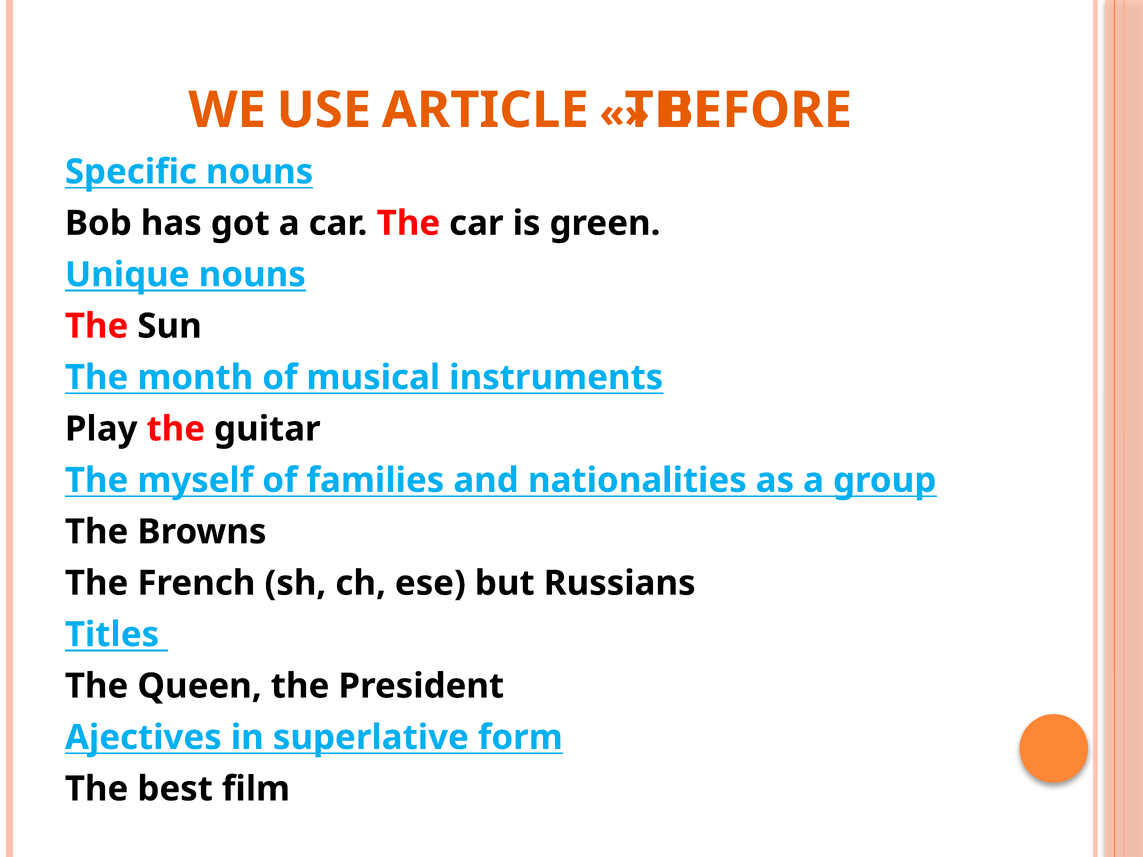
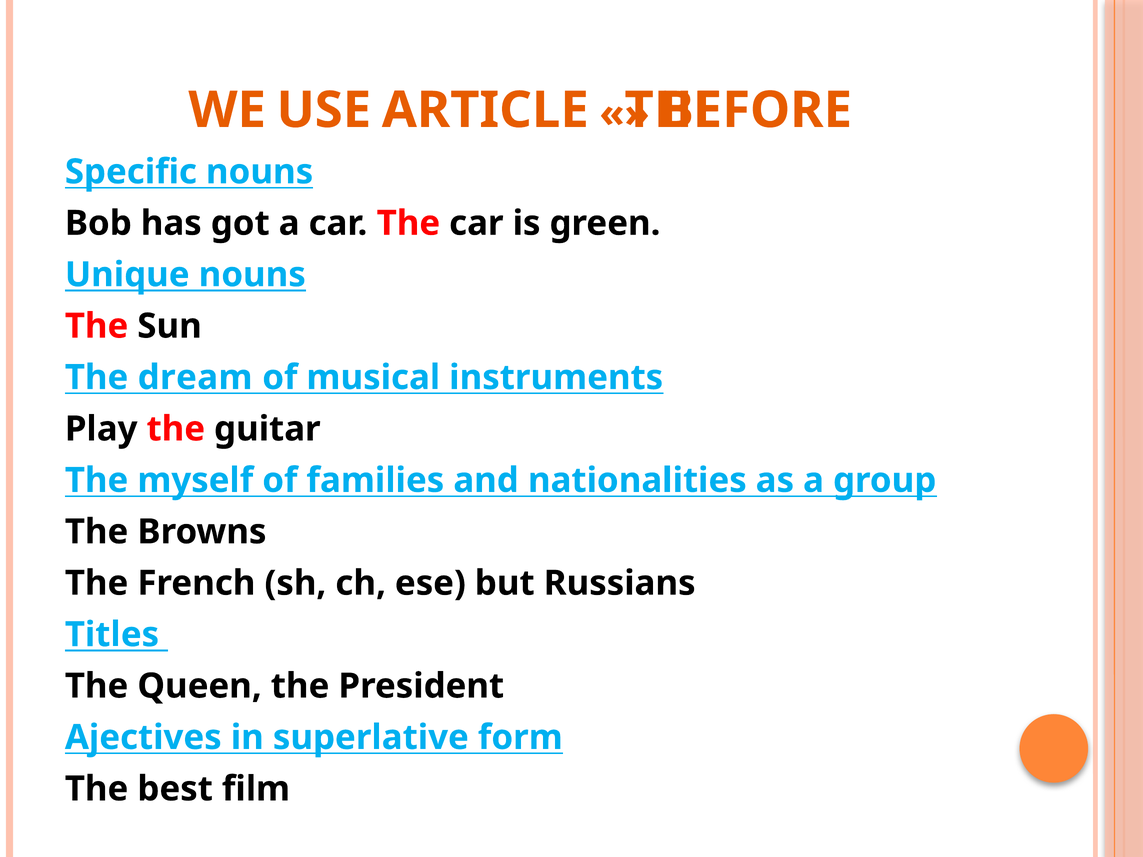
month: month -> dream (195, 378)
